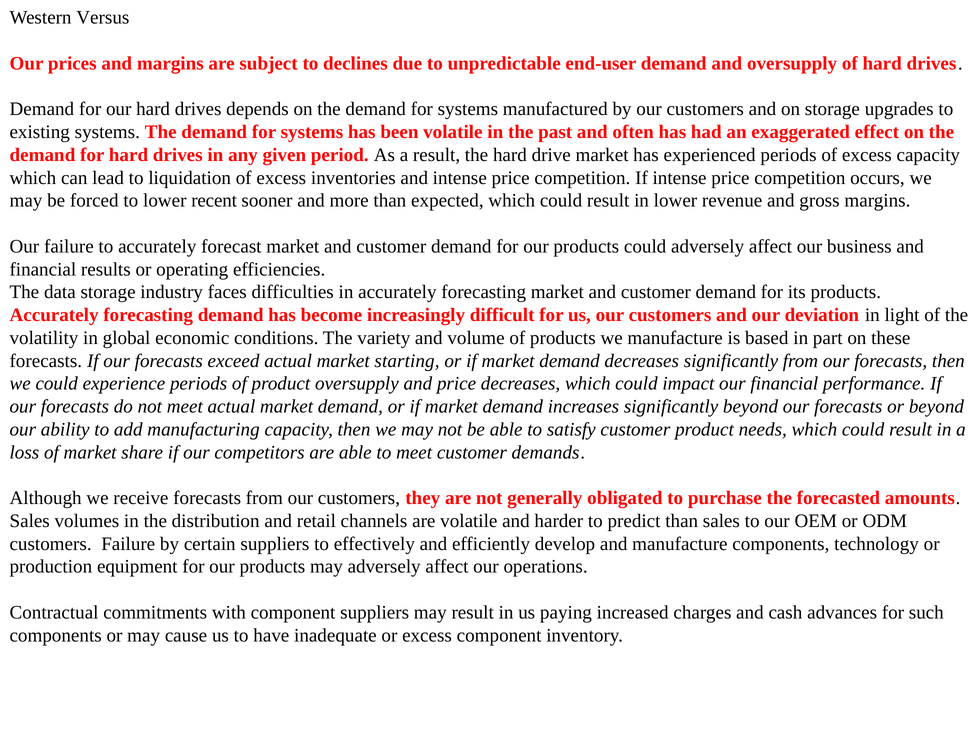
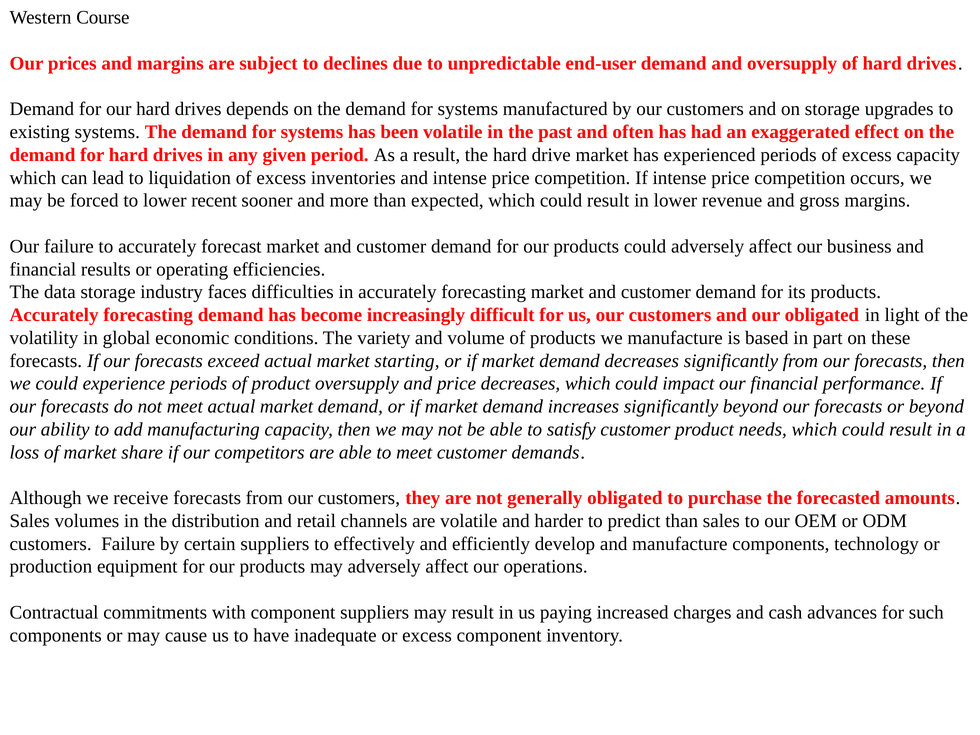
Versus: Versus -> Course (103, 18)
our deviation: deviation -> obligated (822, 315)
